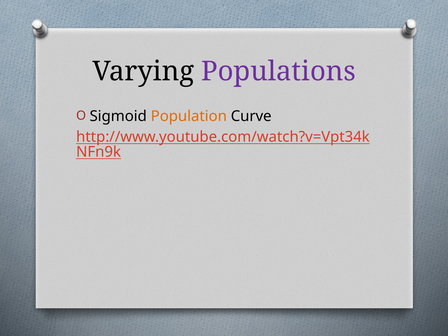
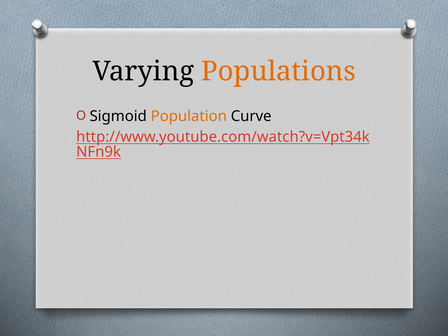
Populations colour: purple -> orange (279, 71)
